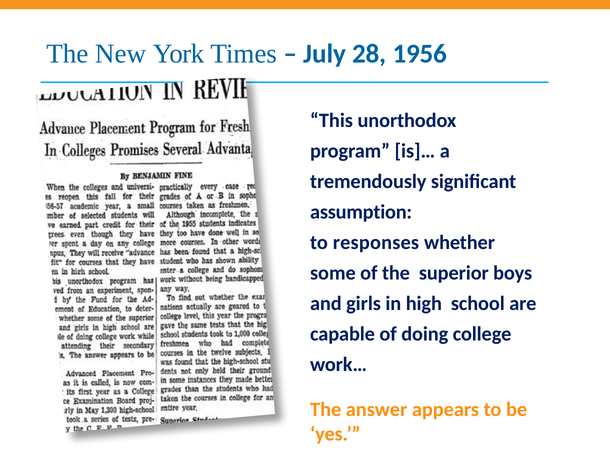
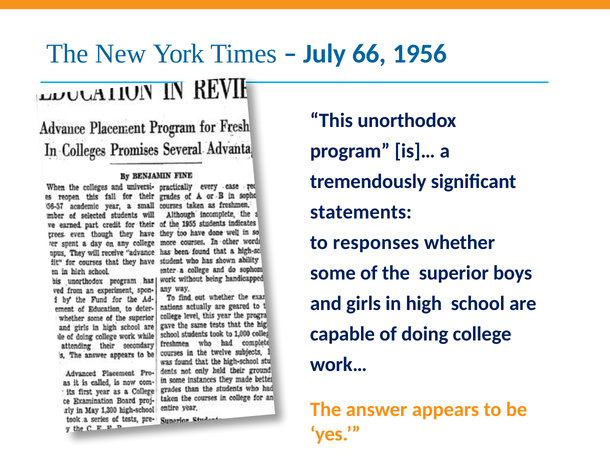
28: 28 -> 66 (369, 54)
assumption: assumption -> statements (361, 212)
